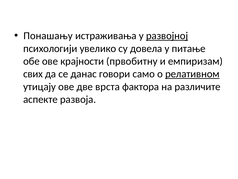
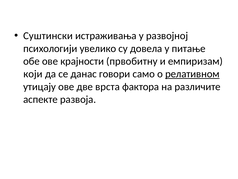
Понашању: Понашању -> Суштински (48, 36)
развојној underline: present -> none (167, 36)
свих: свих -> који (33, 74)
